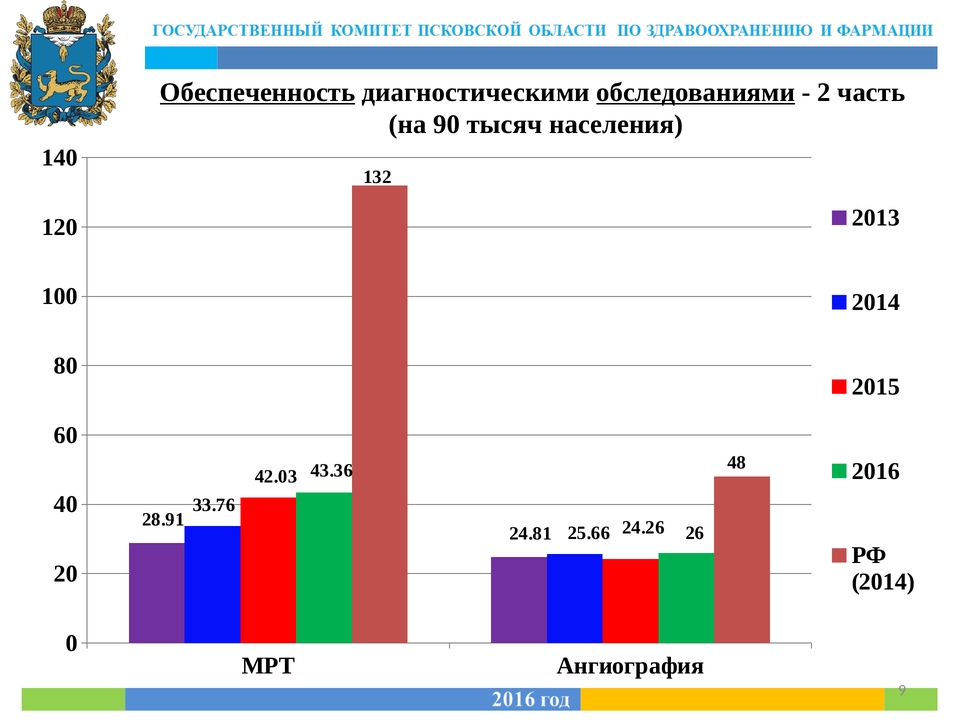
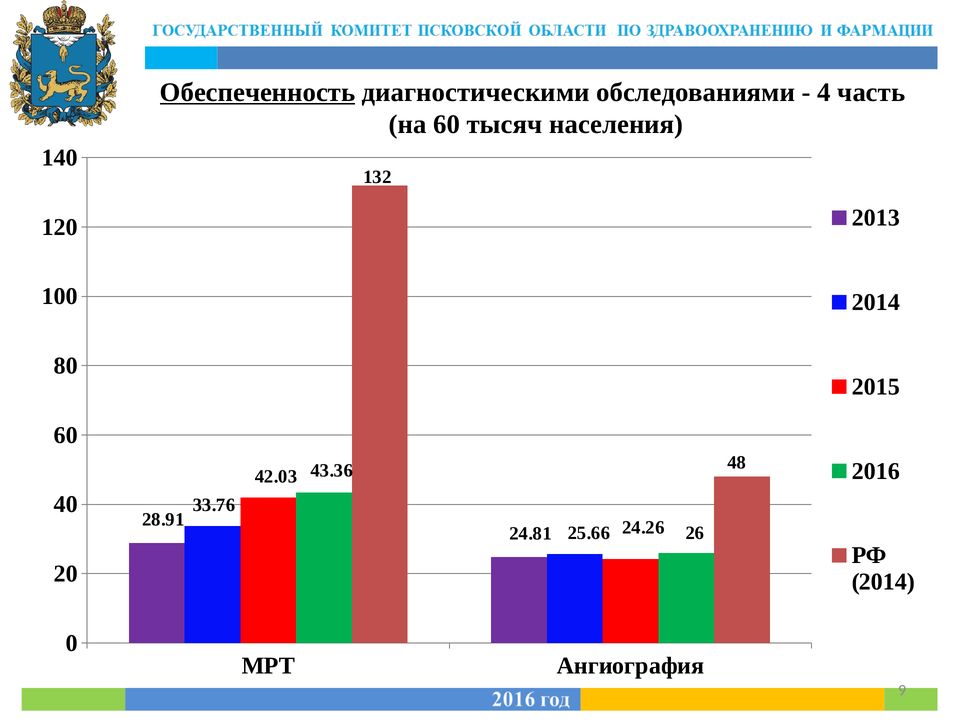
обследованиями underline: present -> none (696, 92)
2: 2 -> 4 (824, 92)
на 90: 90 -> 60 (447, 124)
